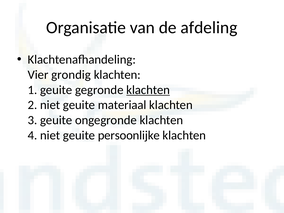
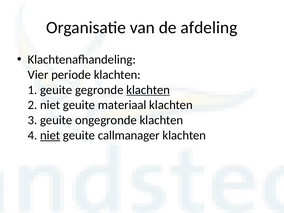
grondig: grondig -> periode (71, 75)
niet underline: none -> present (50, 135)
persoonlijke: persoonlijke -> callmanager (129, 135)
